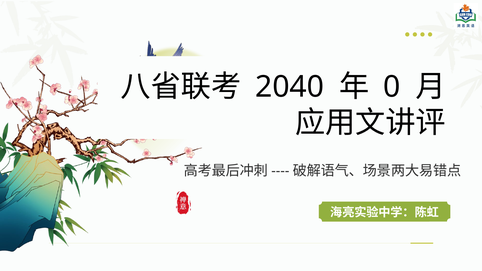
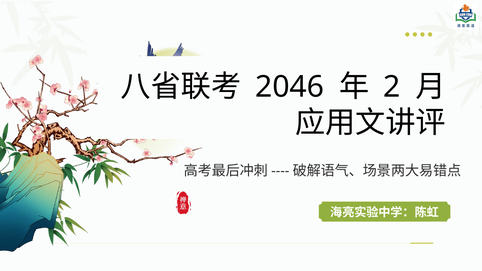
2040: 2040 -> 2046 (290, 87)
0: 0 -> 2 (392, 87)
